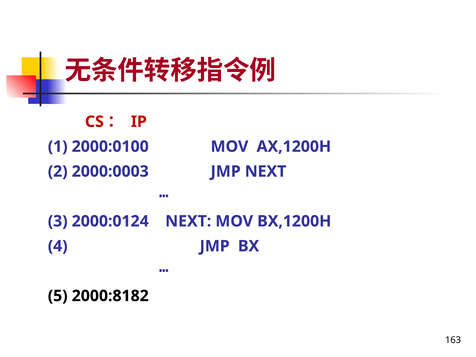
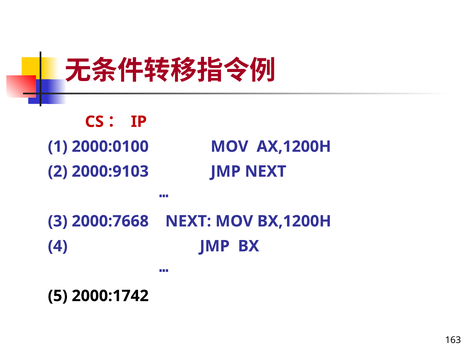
2000:0003: 2000:0003 -> 2000:9103 (110, 171)
2000:0124: 2000:0124 -> 2000:7668 (110, 221)
2000:8182: 2000:8182 -> 2000:1742 (110, 296)
